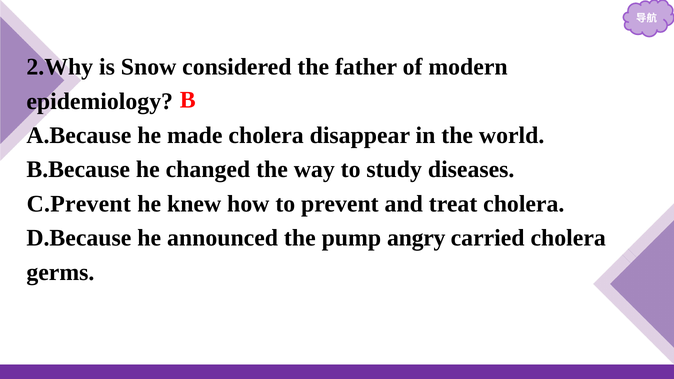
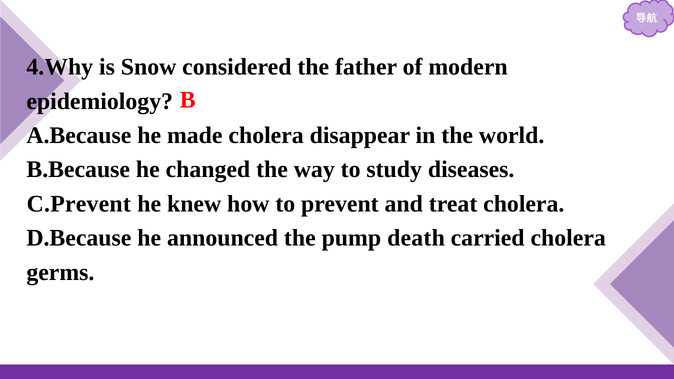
2.Why: 2.Why -> 4.Why (60, 67)
angry: angry -> death (416, 238)
